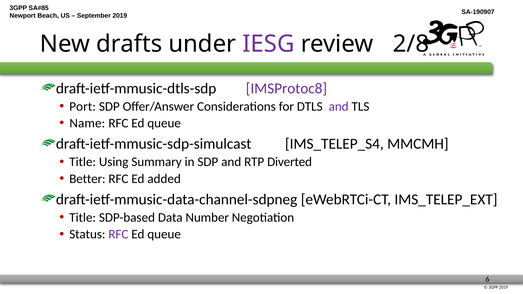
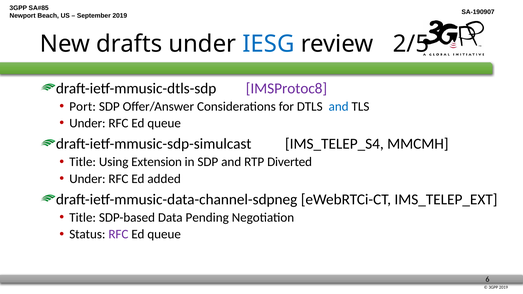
IESG colour: purple -> blue (268, 44)
2/8: 2/8 -> 2/5 (411, 44)
and colour: purple -> blue (339, 106)
Name: Name -> Under (87, 123)
Summary: Summary -> Extension (157, 162)
Better: Better -> Under (87, 179)
Number: Number -> Pending (207, 218)
